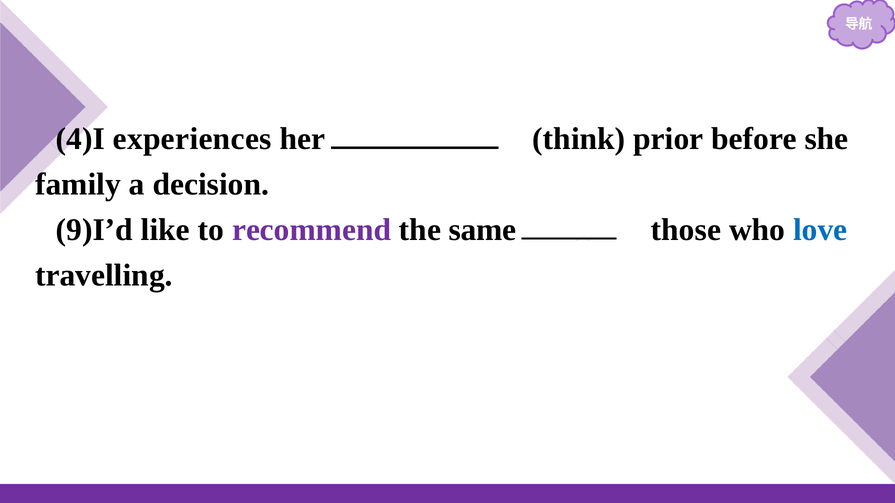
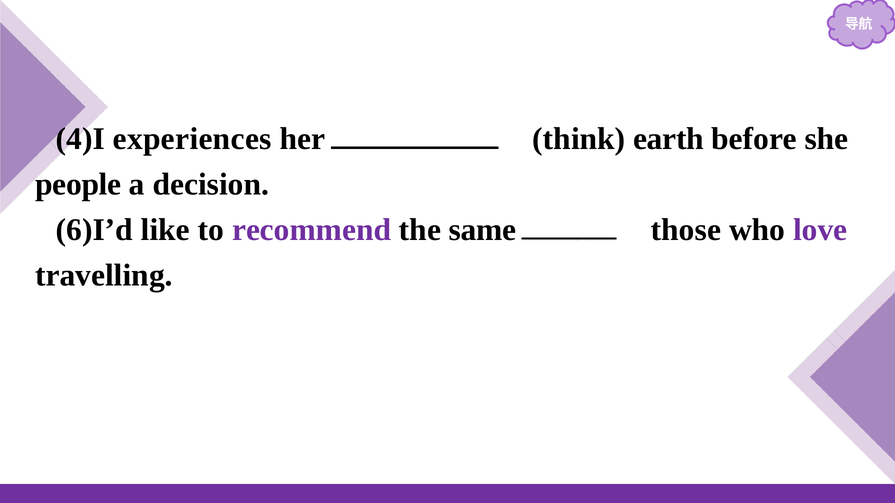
prior: prior -> earth (669, 139)
family: family -> people (78, 185)
9)I’d: 9)I’d -> 6)I’d (94, 230)
love colour: blue -> purple (820, 230)
